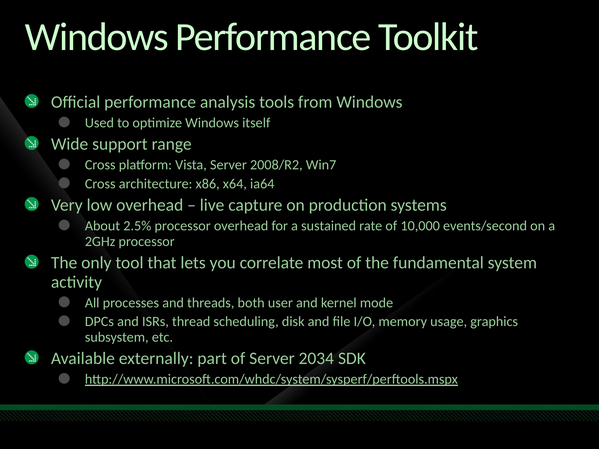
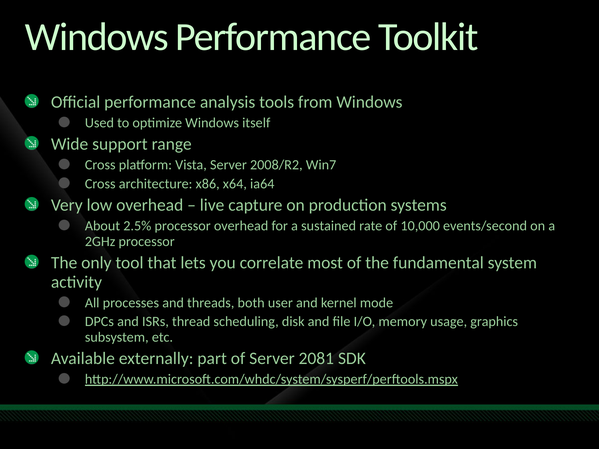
2034: 2034 -> 2081 (316, 359)
